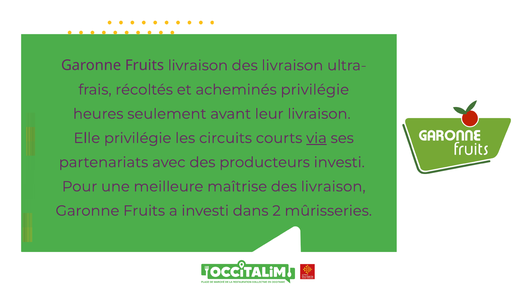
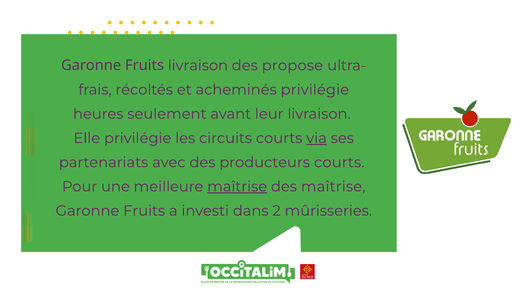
livraison: livraison -> propose (292, 66)
producteurs investi: investi -> courts (339, 162)
maîtrise underline: none -> present (237, 187)
livraison: livraison -> maîtrise (333, 187)
